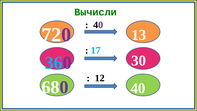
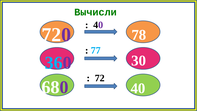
13: 13 -> 78 (139, 35)
17: 17 -> 77 (96, 50)
12: 12 -> 72 (100, 78)
